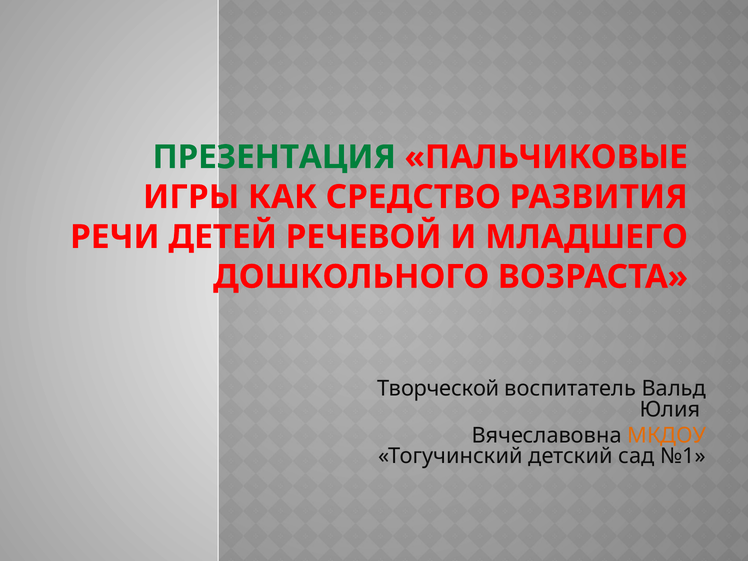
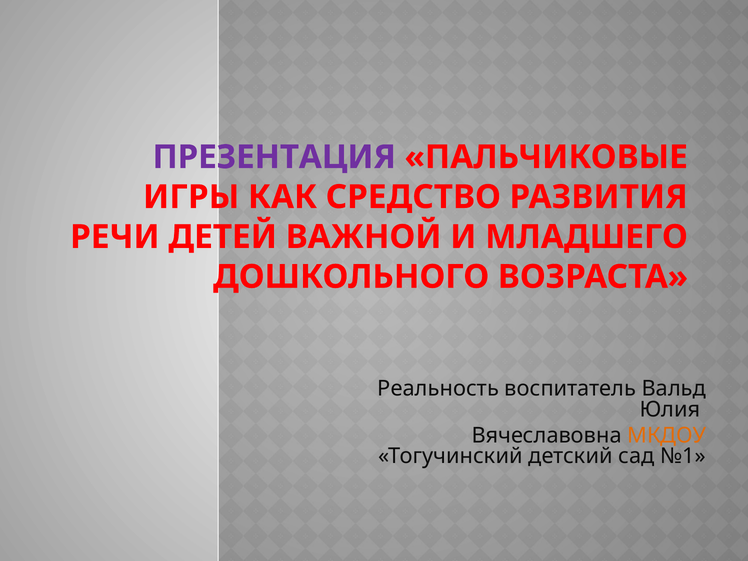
ПРЕЗЕНТАЦИЯ colour: green -> purple (274, 157)
РЕЧЕВОЙ: РЕЧЕВОЙ -> ВАЖНОЙ (364, 237)
Творческой: Творческой -> Реальность (438, 388)
